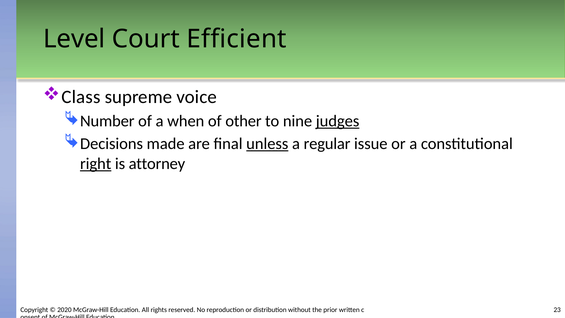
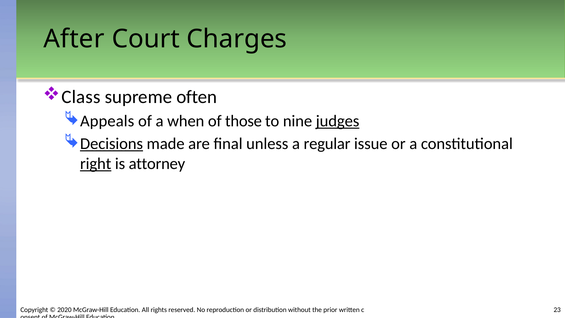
Level: Level -> After (74, 39)
Efficient: Efficient -> Charges (237, 39)
voice: voice -> often (197, 97)
Number: Number -> Appeals (107, 121)
other: other -> those (244, 121)
Decisions underline: none -> present (112, 144)
unless underline: present -> none (267, 144)
